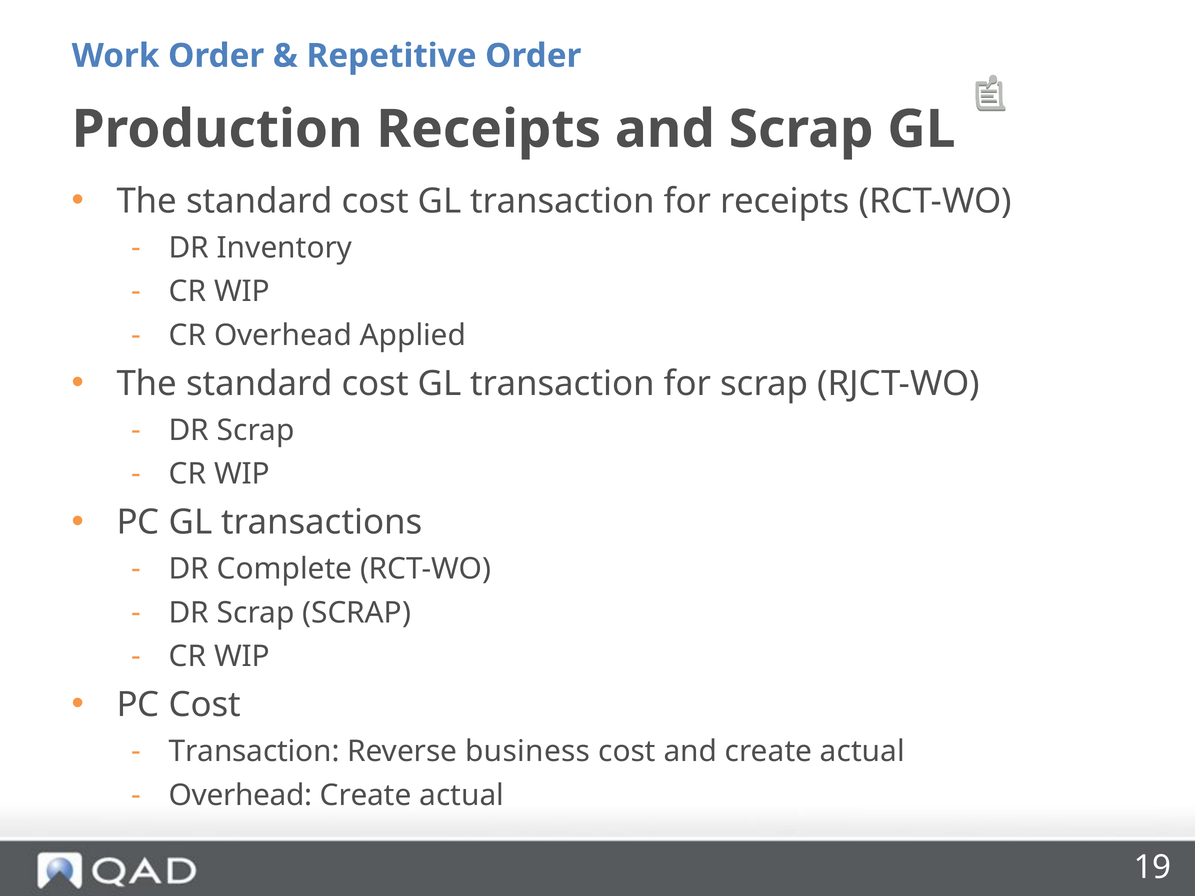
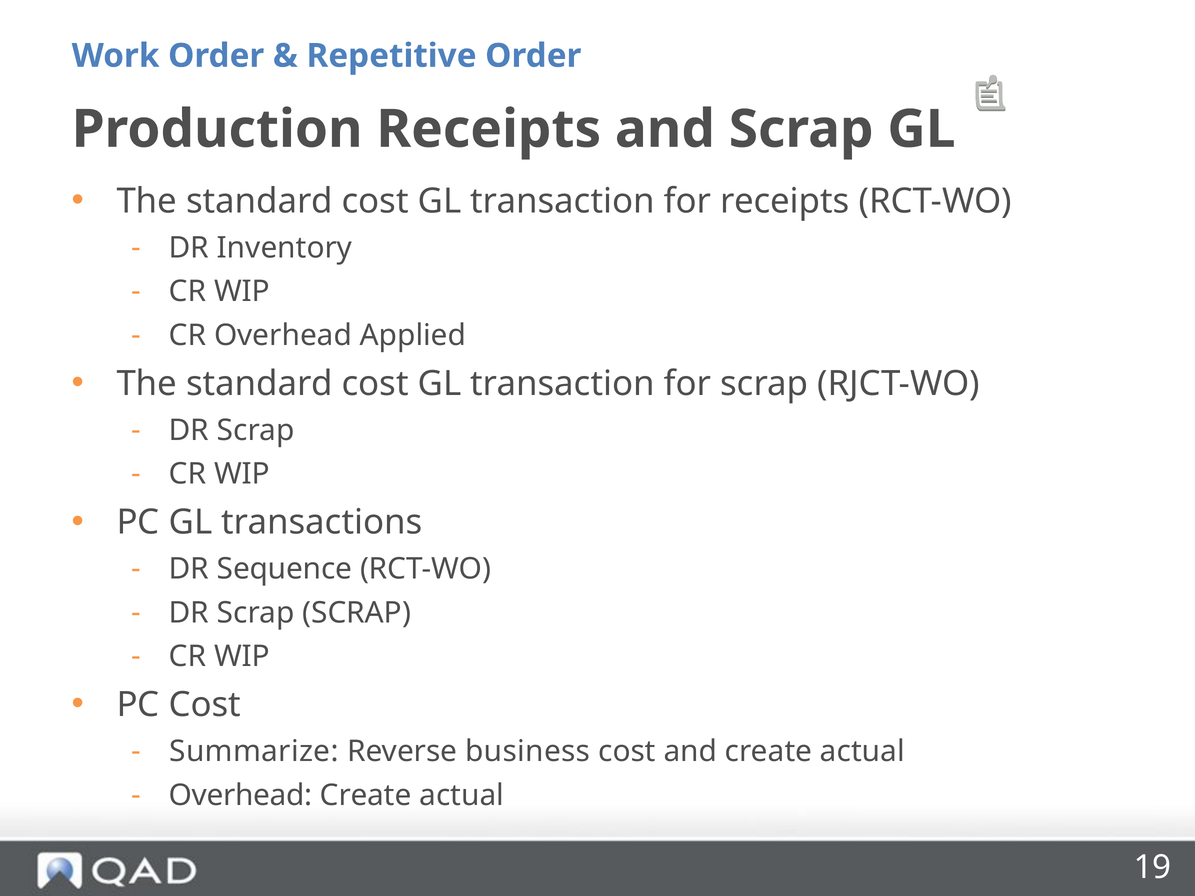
Complete: Complete -> Sequence (285, 569)
Transaction: Transaction -> Summarize (254, 752)
